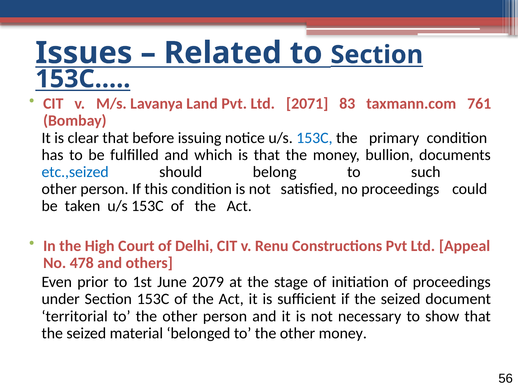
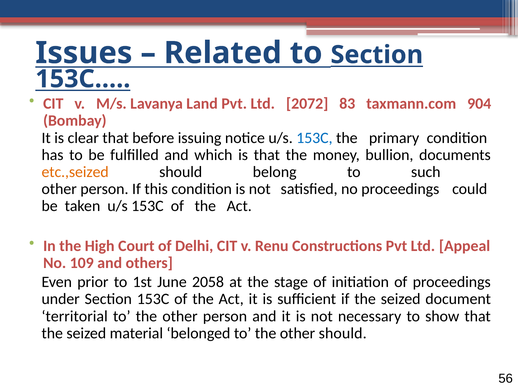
2071: 2071 -> 2072 (307, 104)
761: 761 -> 904 (479, 104)
etc.,seized colour: blue -> orange (75, 172)
478: 478 -> 109 (82, 263)
2079: 2079 -> 2058 (208, 282)
other money: money -> should (343, 334)
